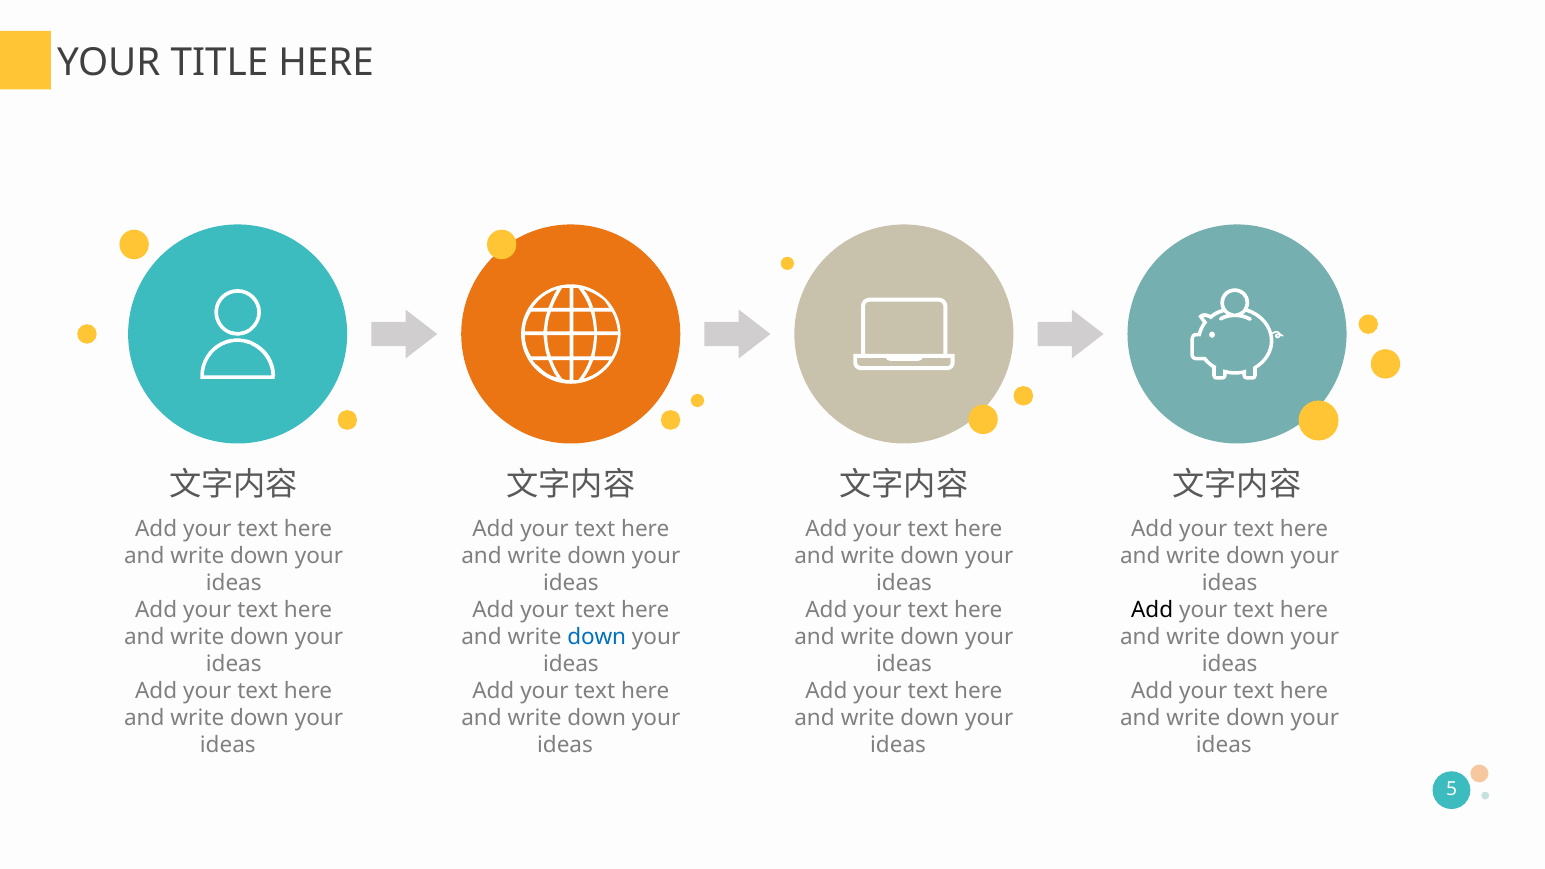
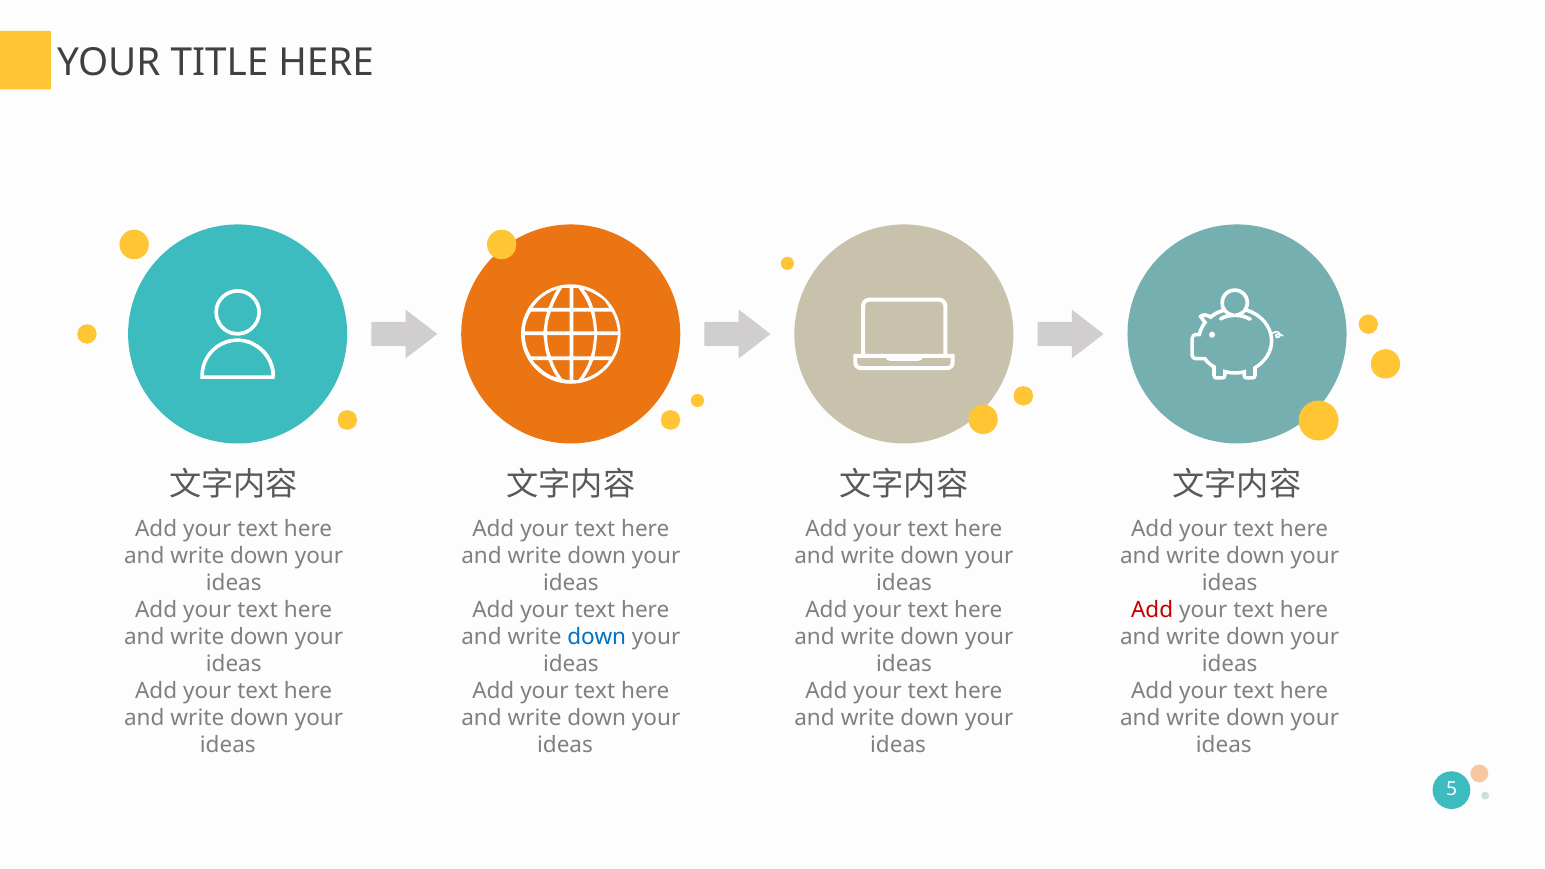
Add colour: black -> red (1152, 610)
